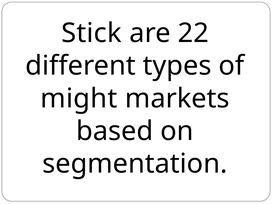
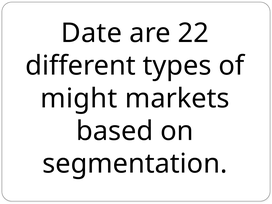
Stick: Stick -> Date (91, 33)
